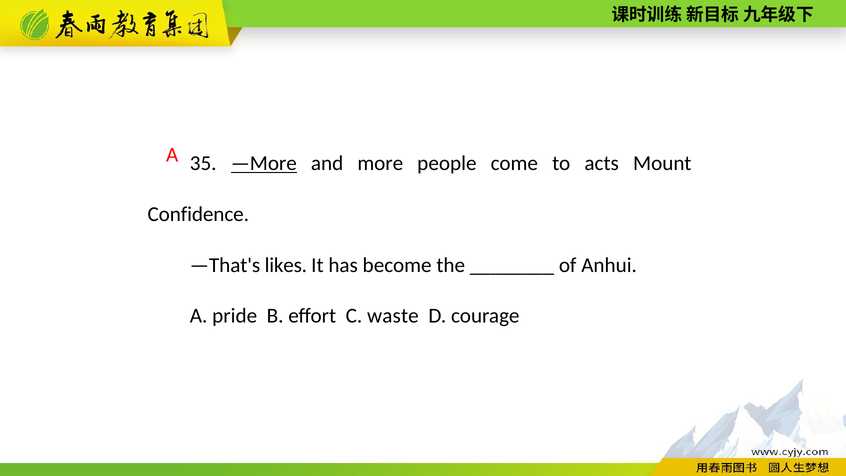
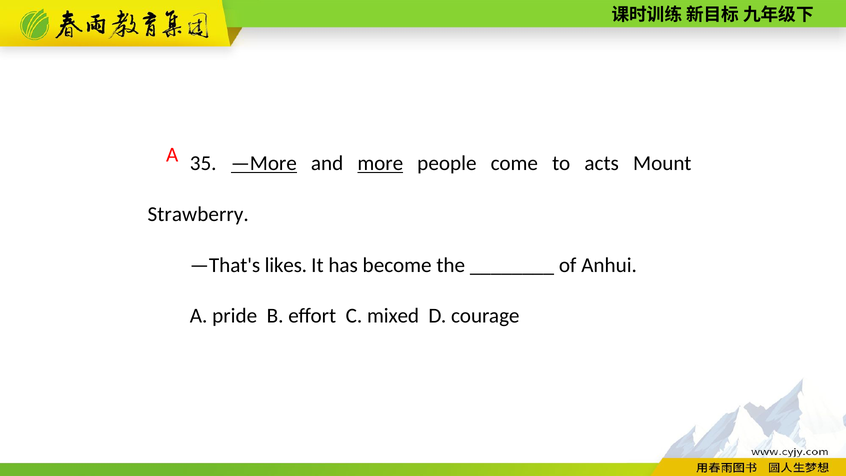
more underline: none -> present (380, 163)
Confidence: Confidence -> Strawberry (198, 214)
waste: waste -> mixed (393, 316)
